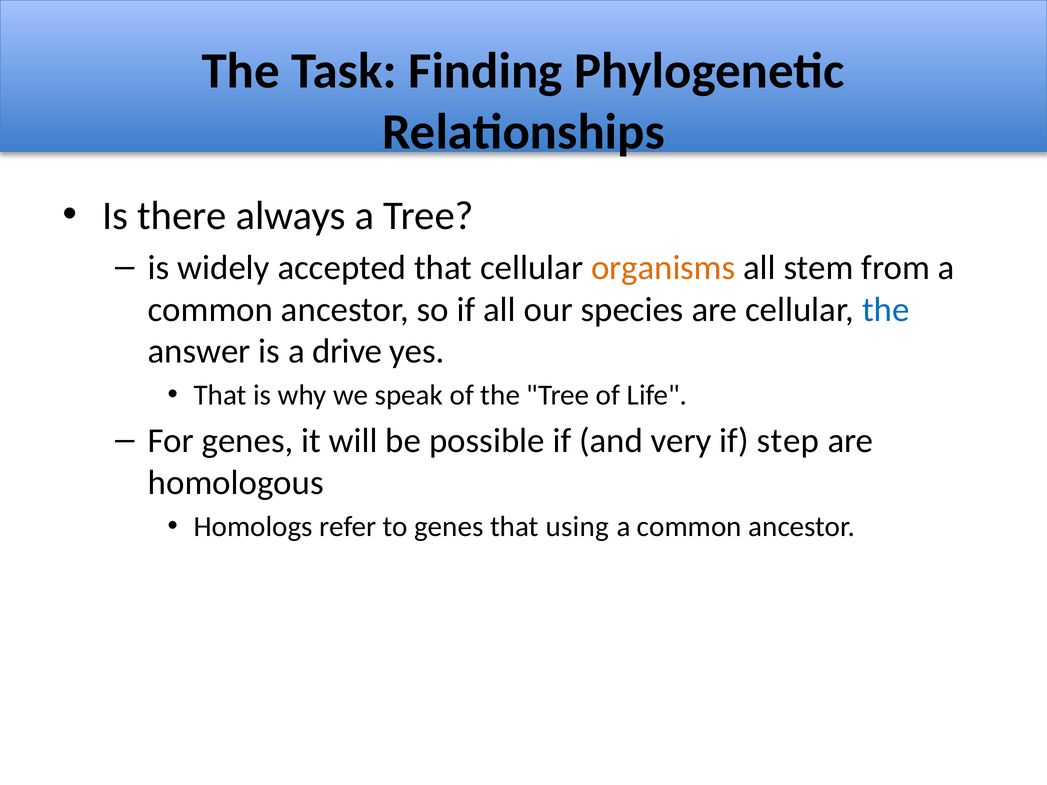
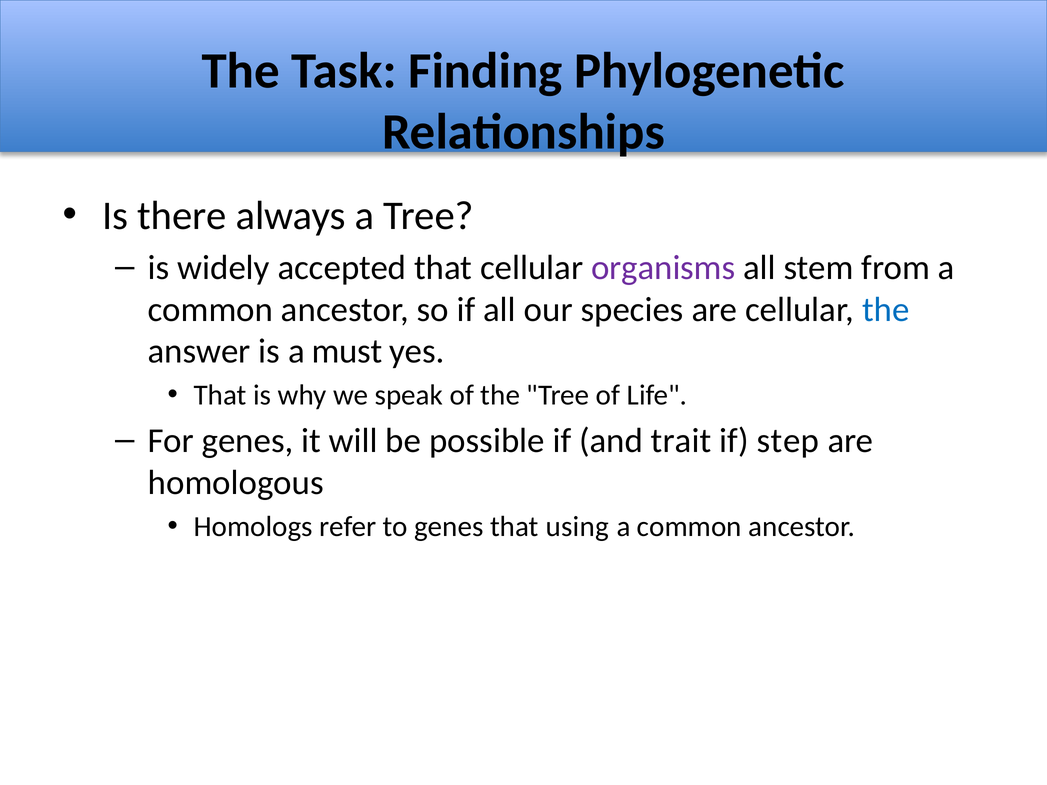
organisms colour: orange -> purple (663, 268)
drive: drive -> must (347, 351)
very: very -> trait (681, 441)
